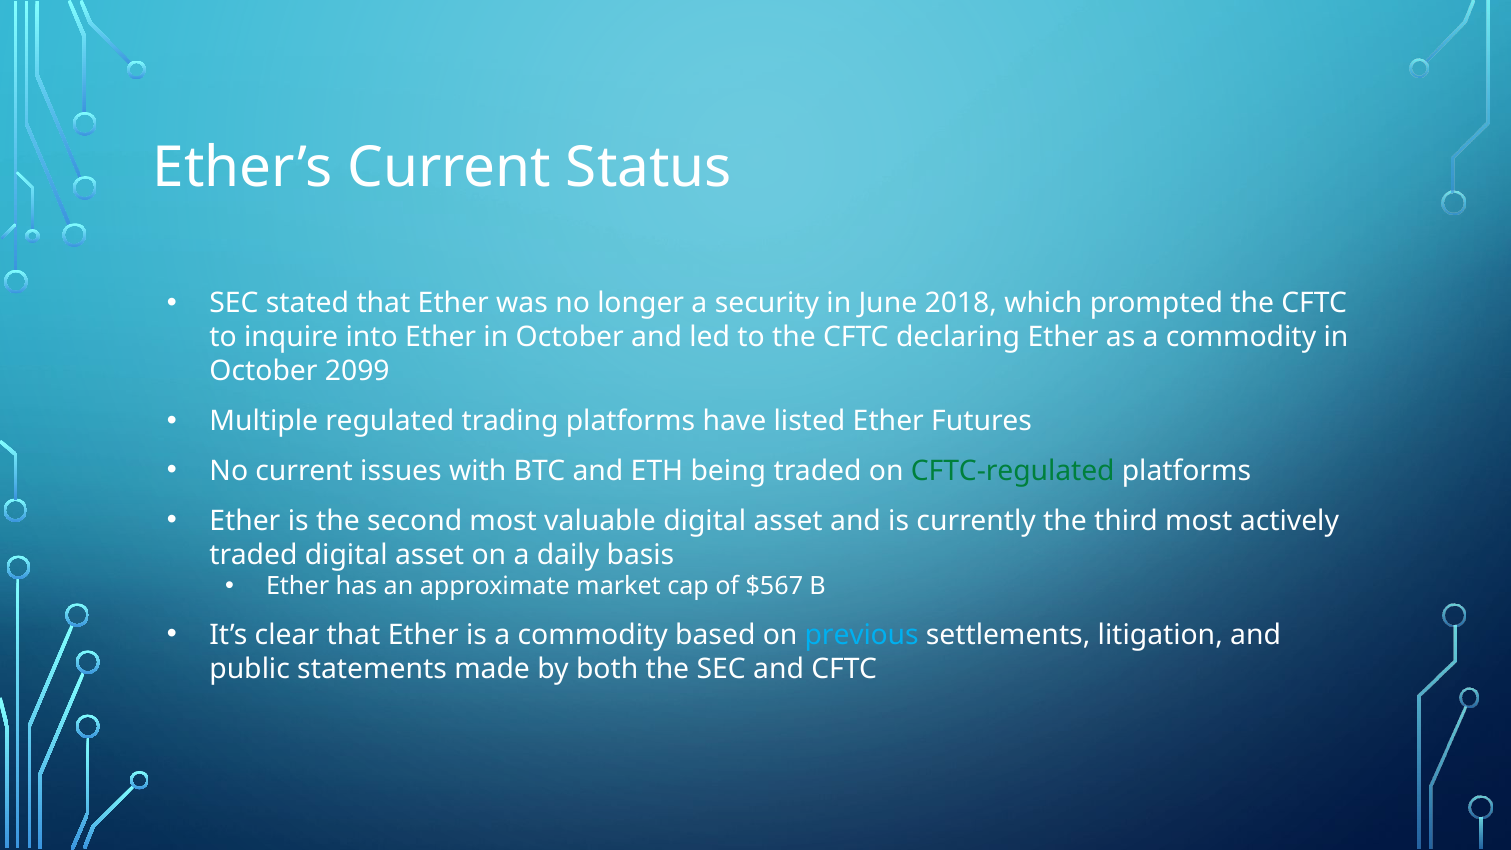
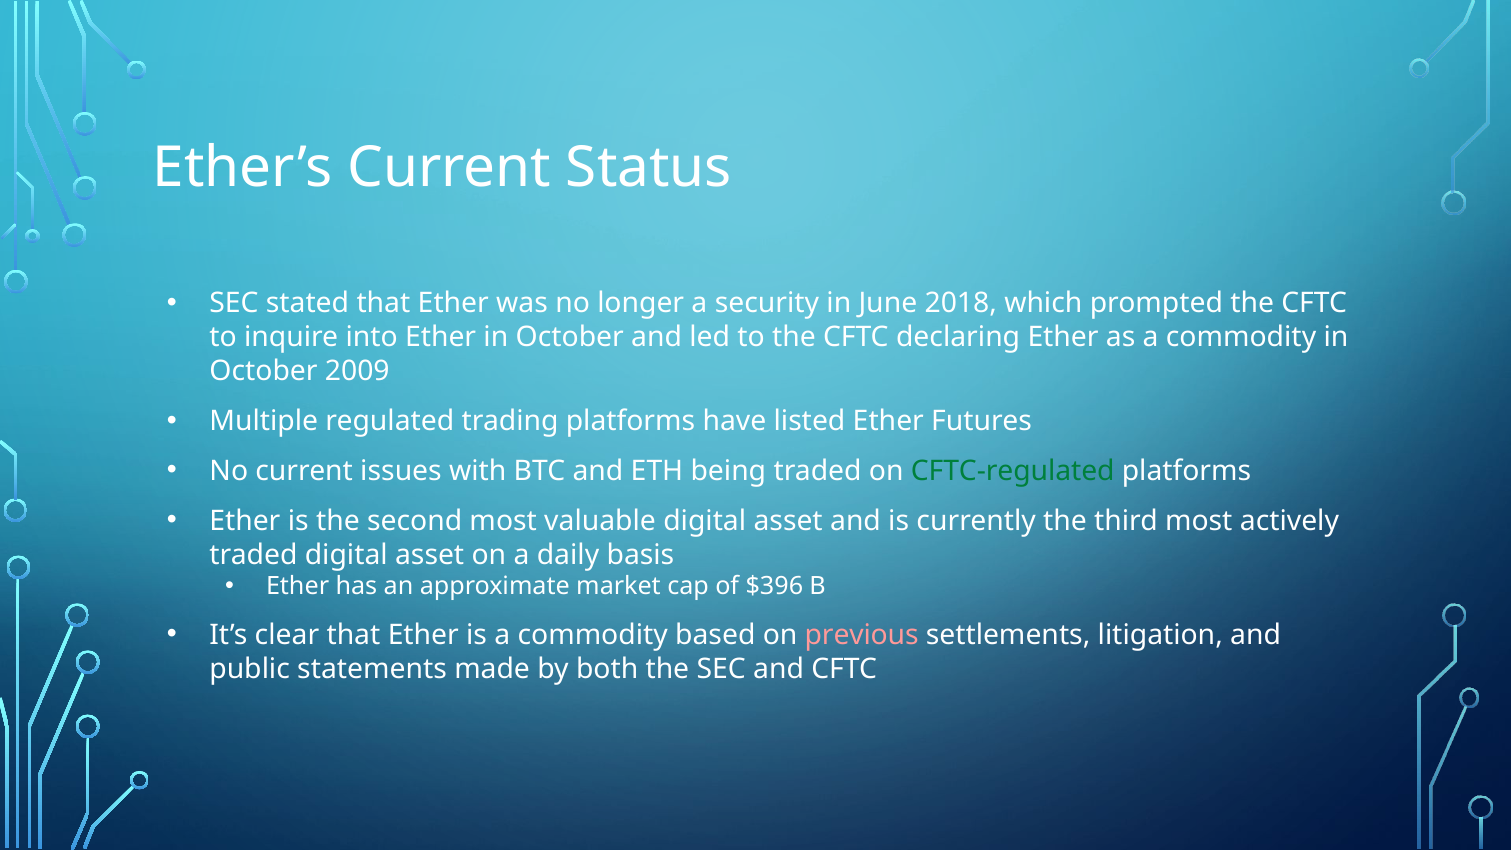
2099: 2099 -> 2009 (357, 371)
$567: $567 -> $396 (774, 587)
previous colour: light blue -> pink (862, 635)
